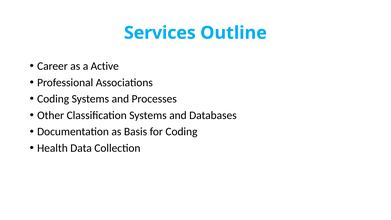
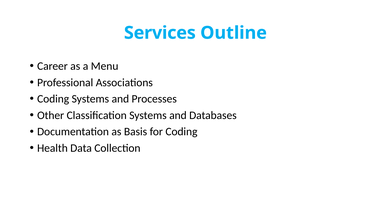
Active: Active -> Menu (105, 66)
